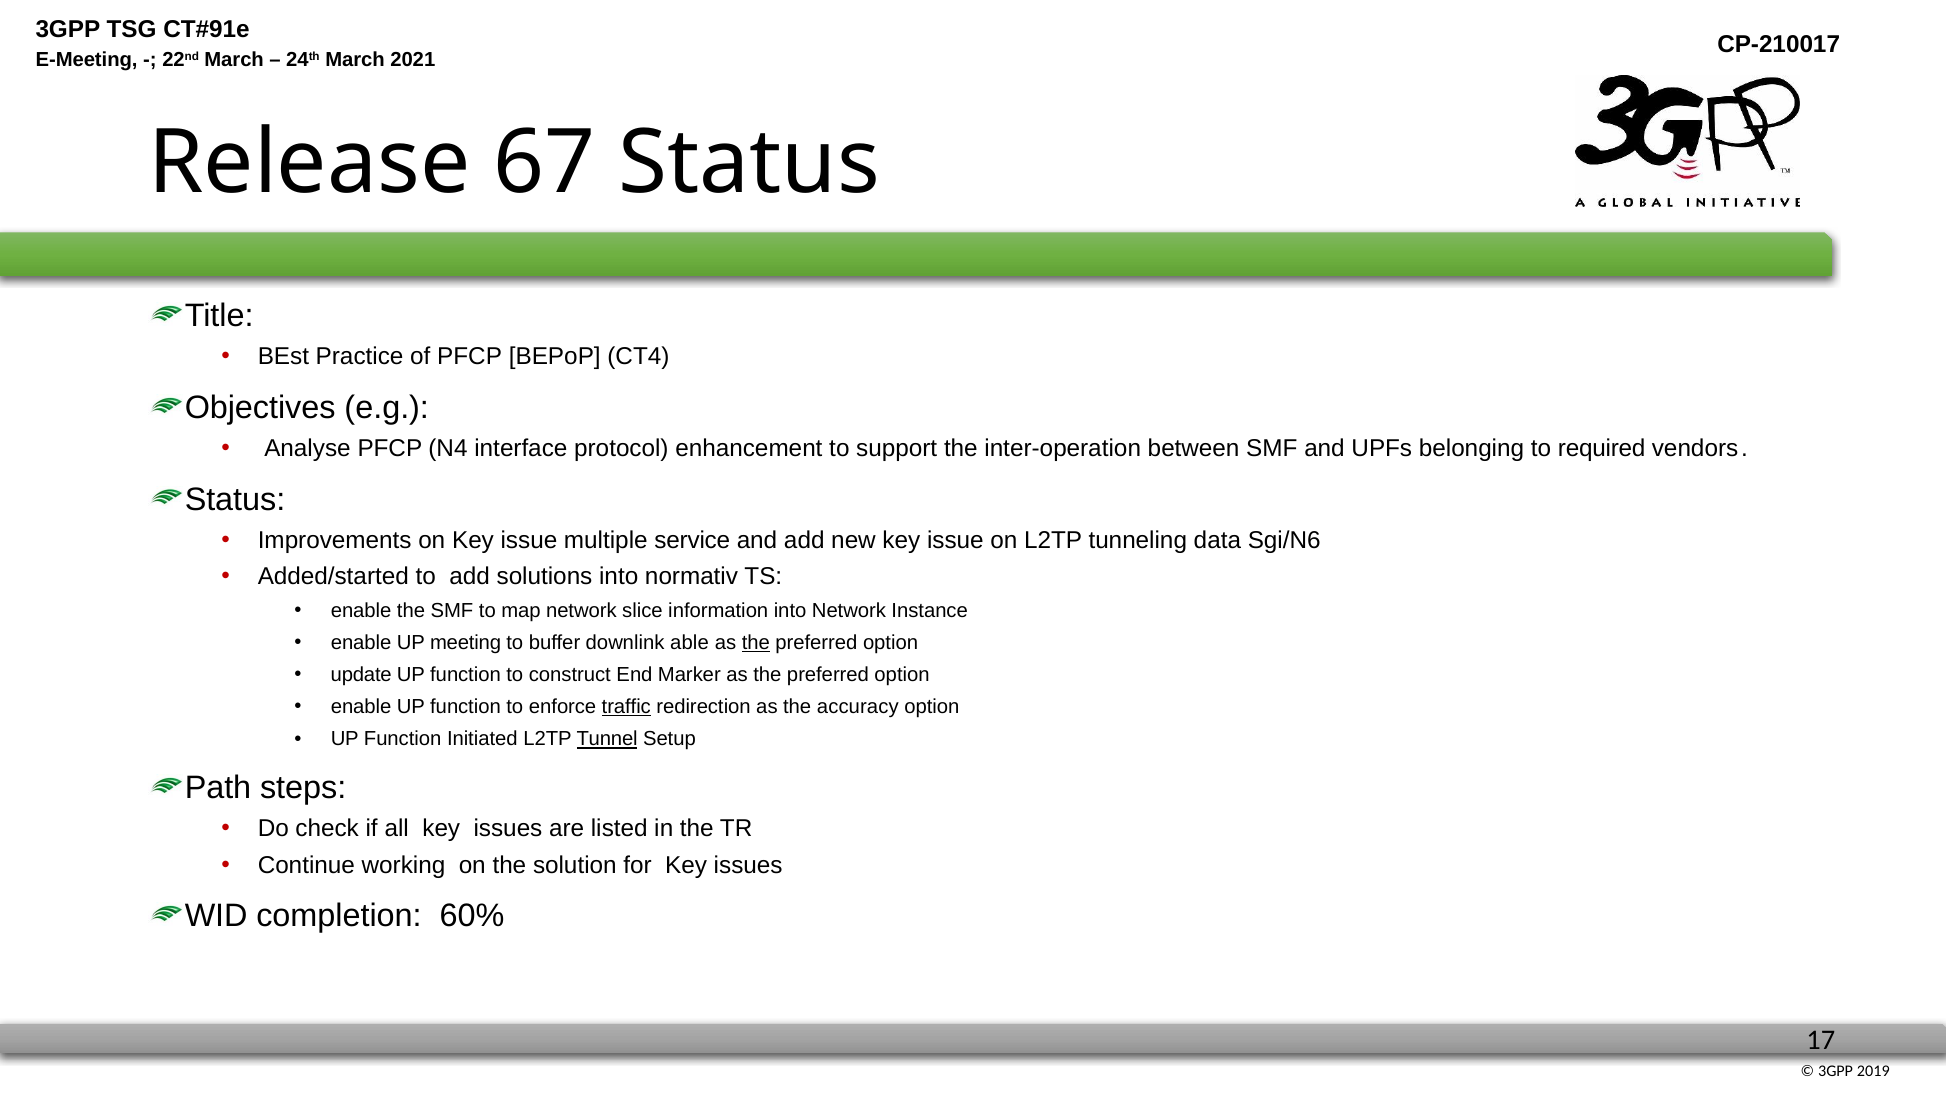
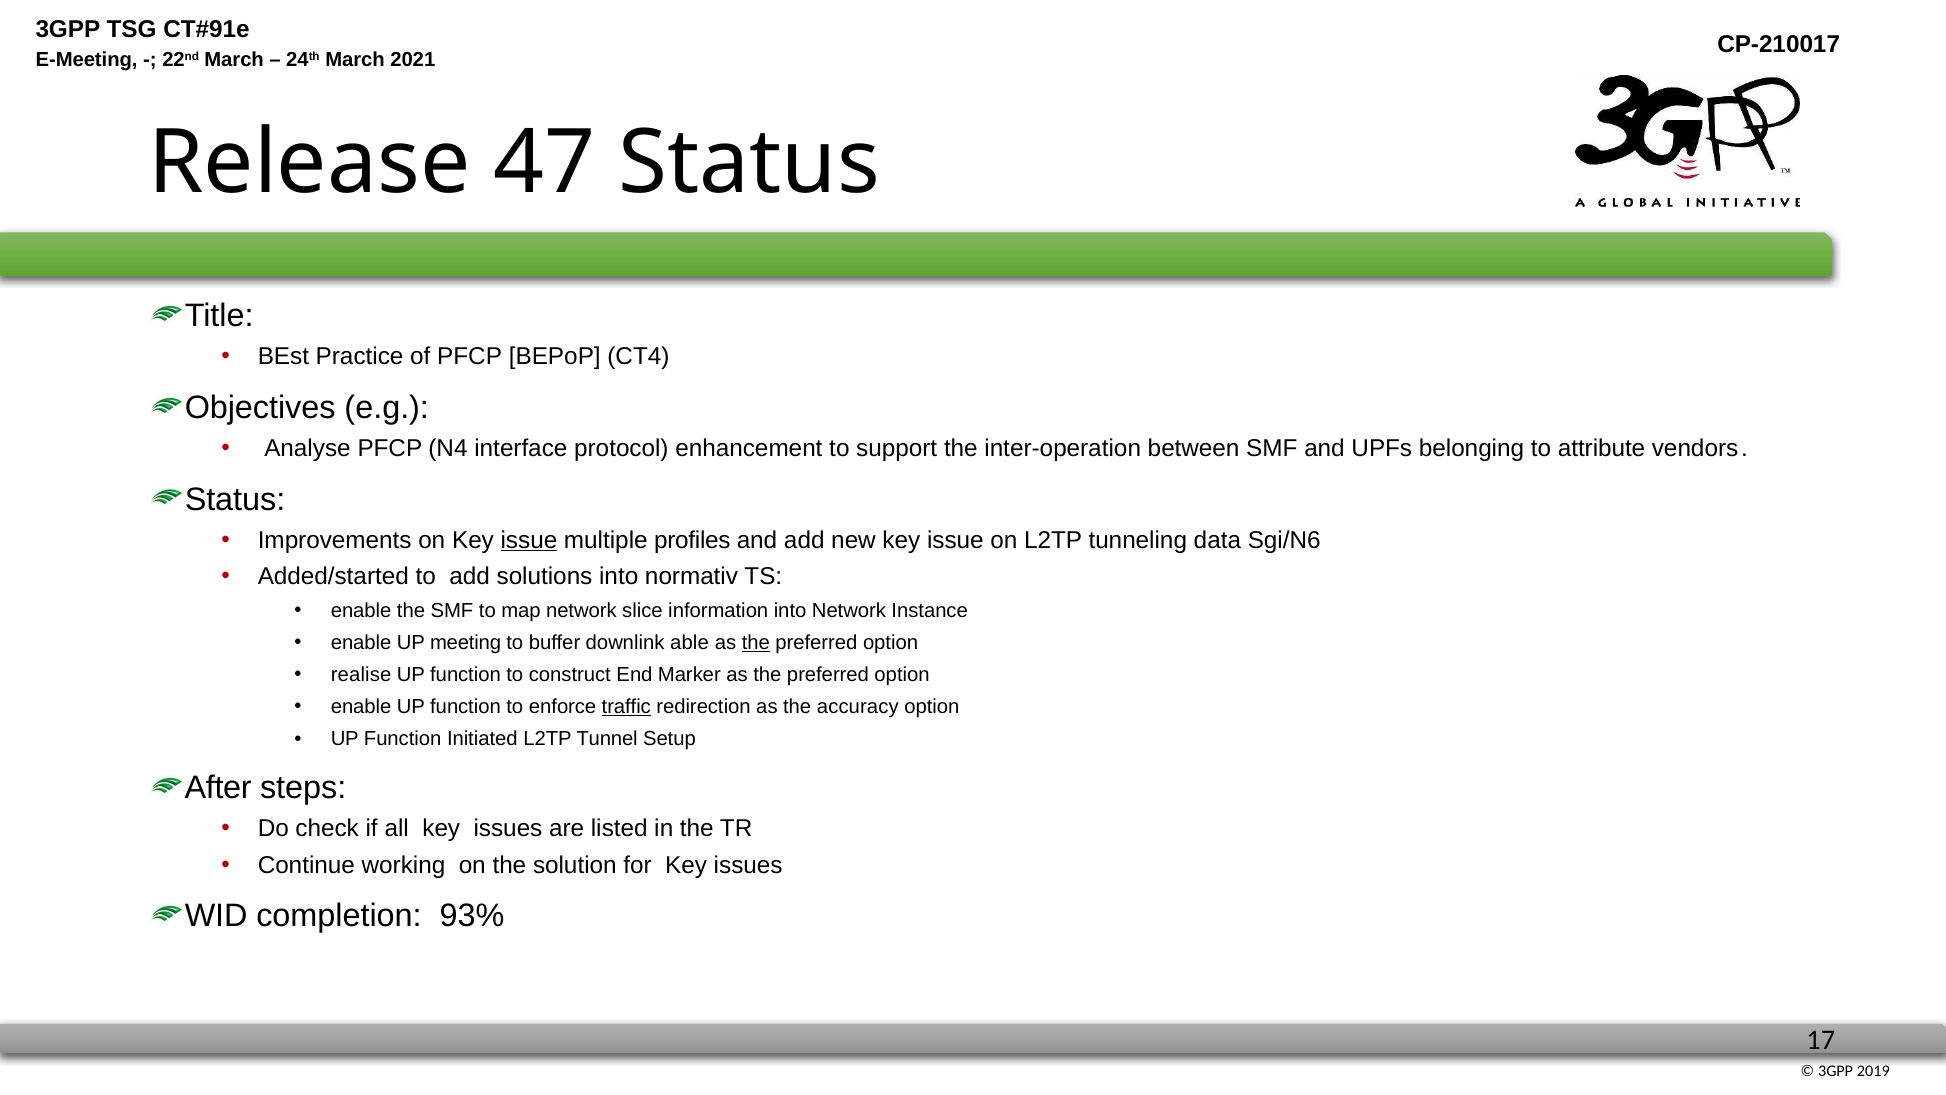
67: 67 -> 47 (545, 163)
required: required -> attribute (1602, 448)
issue underline: none -> present (529, 540)
service: service -> profiles (692, 540)
update: update -> realise (361, 675)
Tunnel underline: present -> none (607, 739)
Path: Path -> After (218, 788)
60%: 60% -> 93% (472, 916)
